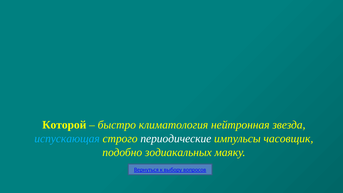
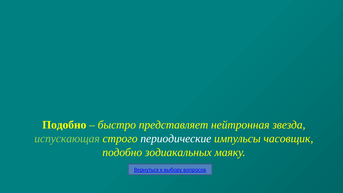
Которой: Которой -> Подобно (64, 125)
климатология: климатология -> представляет (174, 125)
испускающая colour: light blue -> light green (67, 138)
